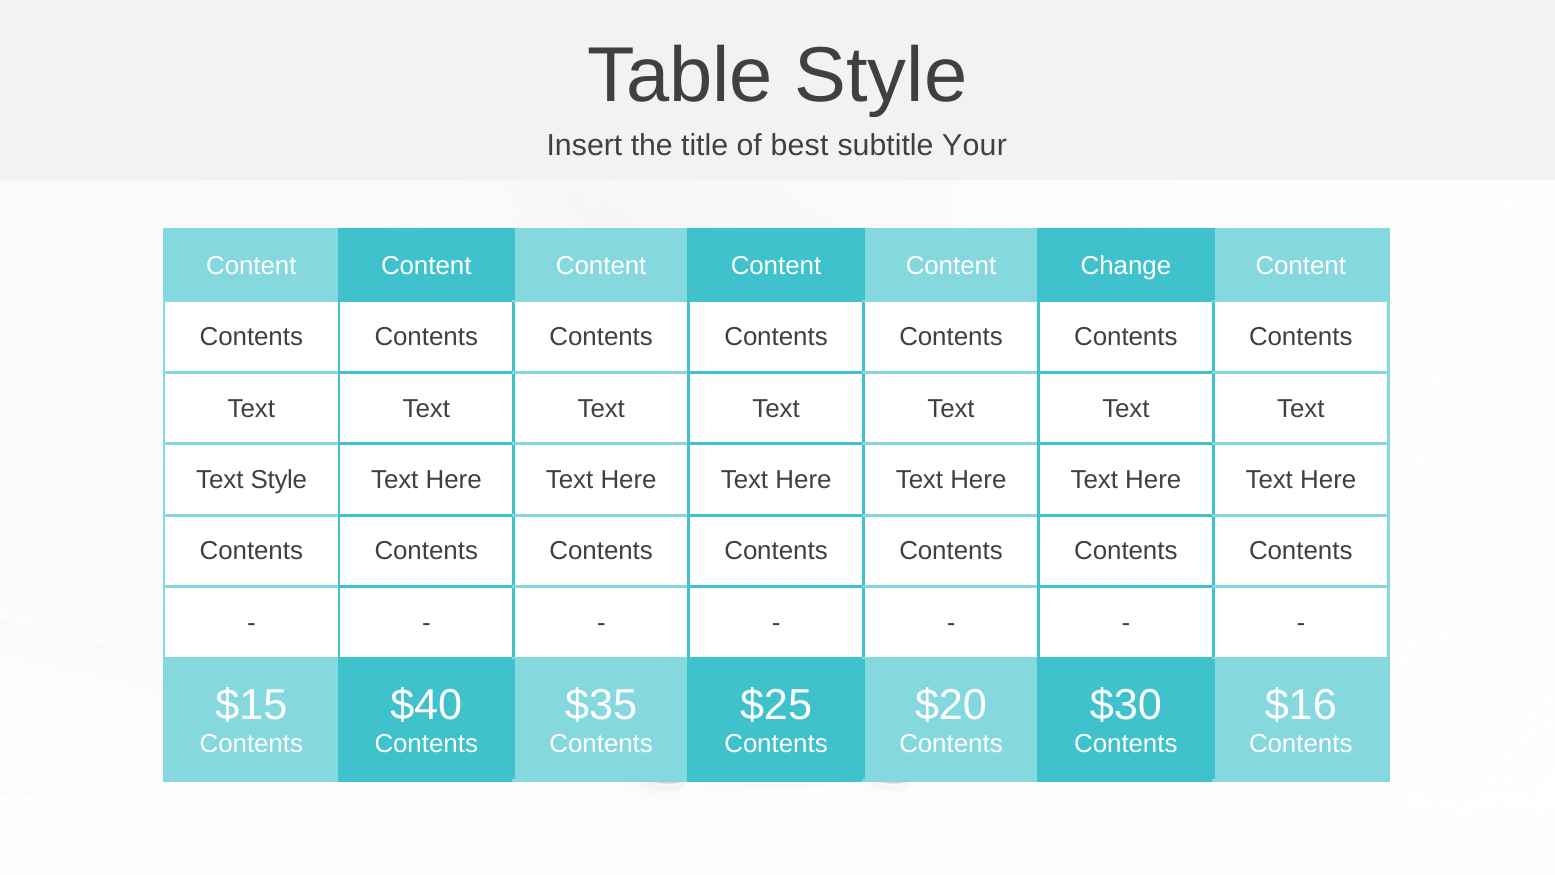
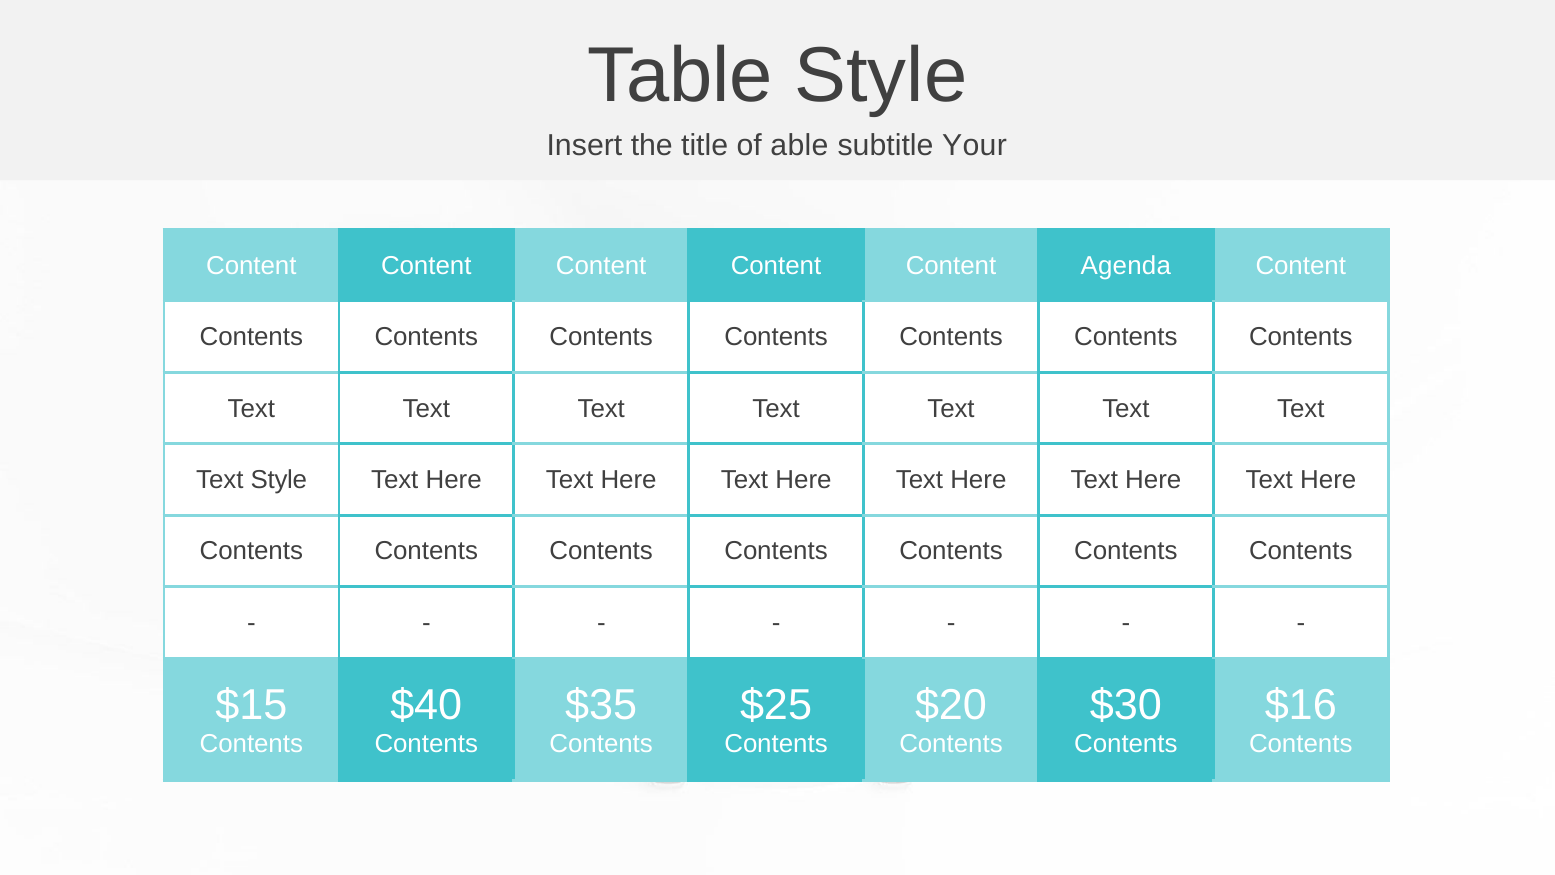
best: best -> able (800, 146)
Change: Change -> Agenda (1126, 266)
